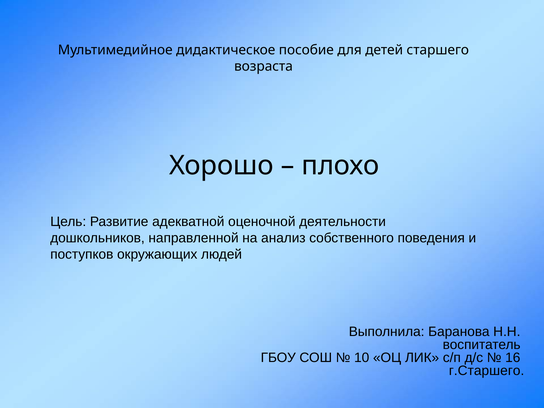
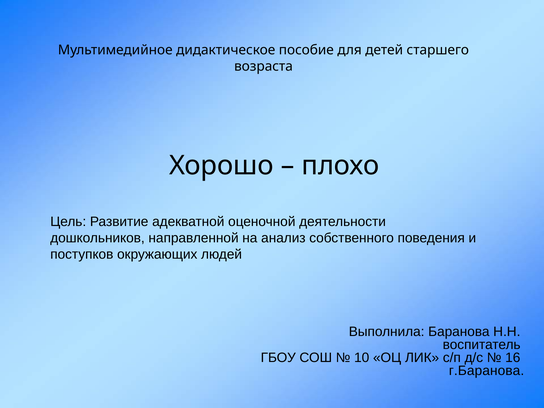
г.Старшего: г.Старшего -> г.Баранова (487, 371)
